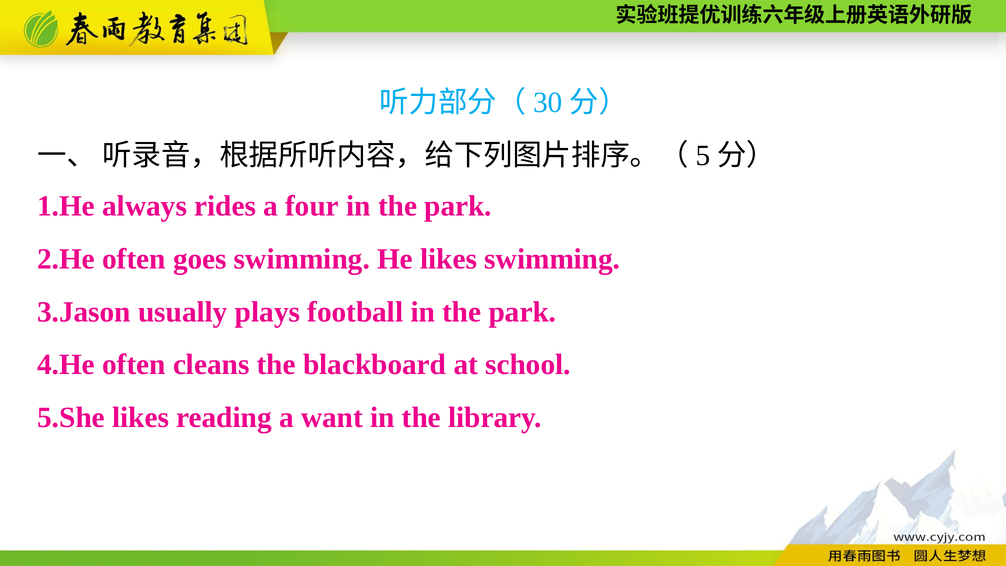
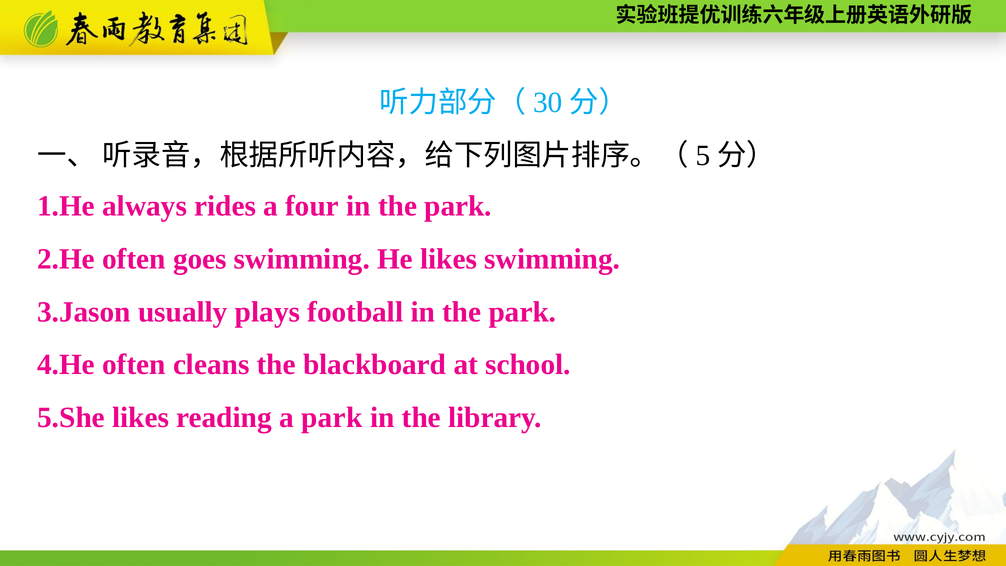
a want: want -> park (332, 417)
